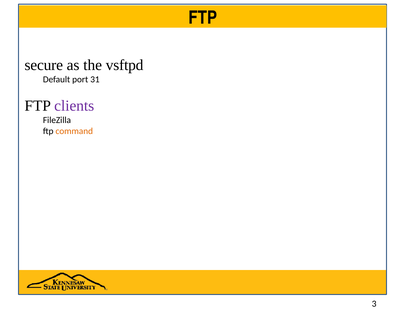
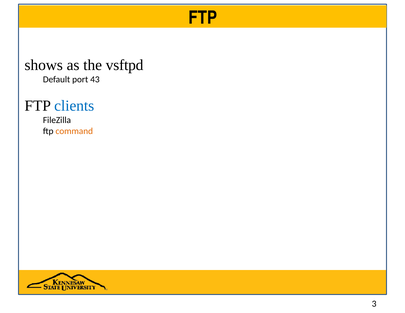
secure: secure -> shows (44, 65)
31: 31 -> 43 (95, 79)
clients colour: purple -> blue (74, 106)
